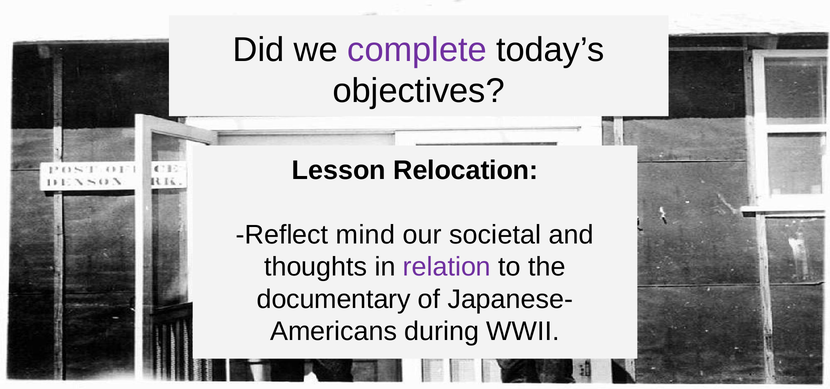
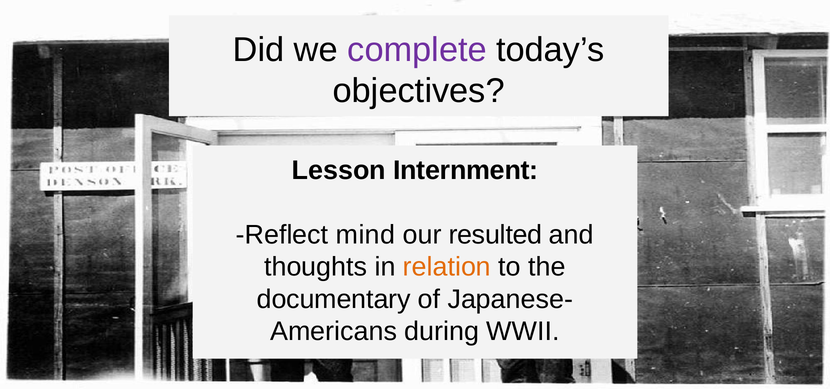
Relocation: Relocation -> Internment (466, 170)
societal: societal -> resulted (495, 235)
relation colour: purple -> orange (447, 267)
